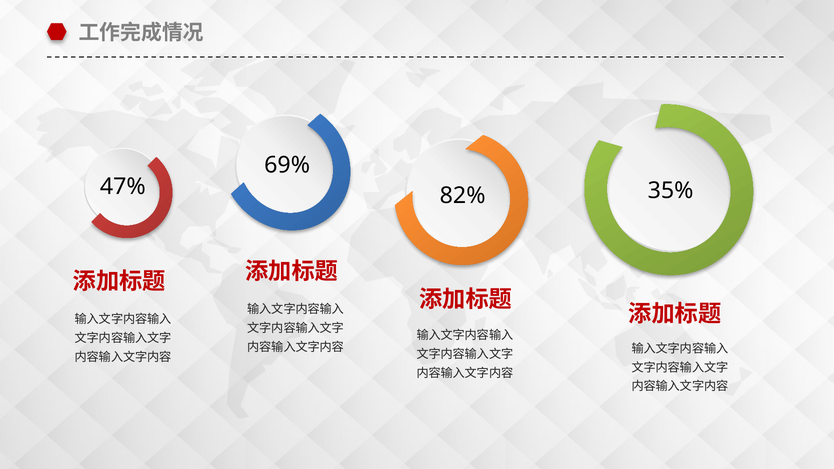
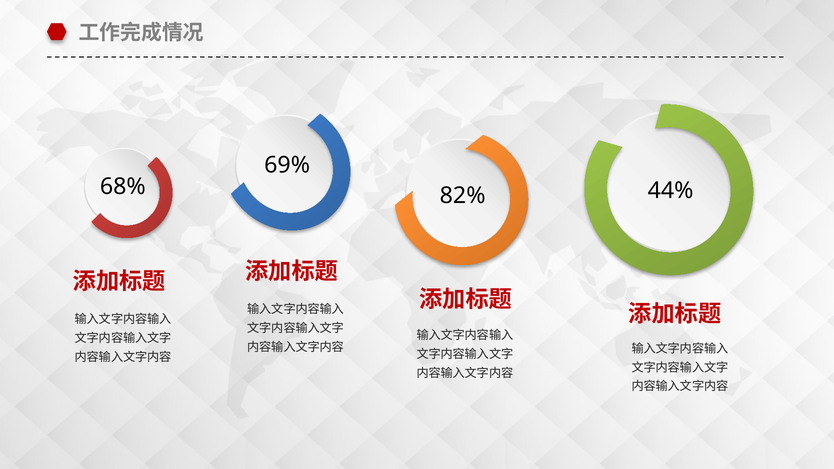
47%: 47% -> 68% (123, 187)
35%: 35% -> 44% (671, 191)
